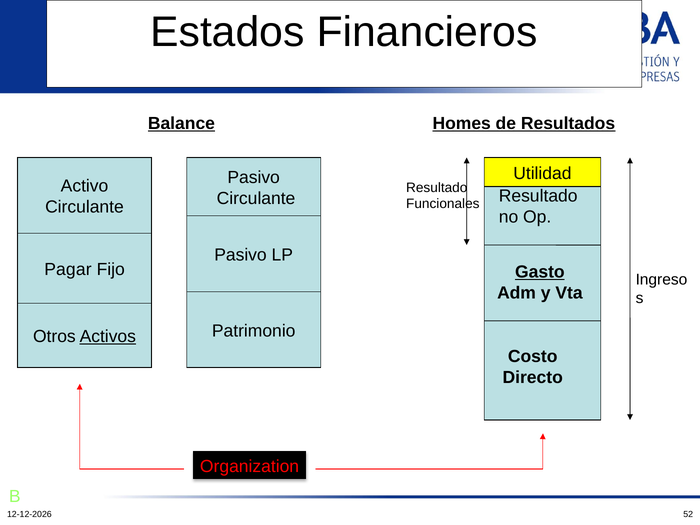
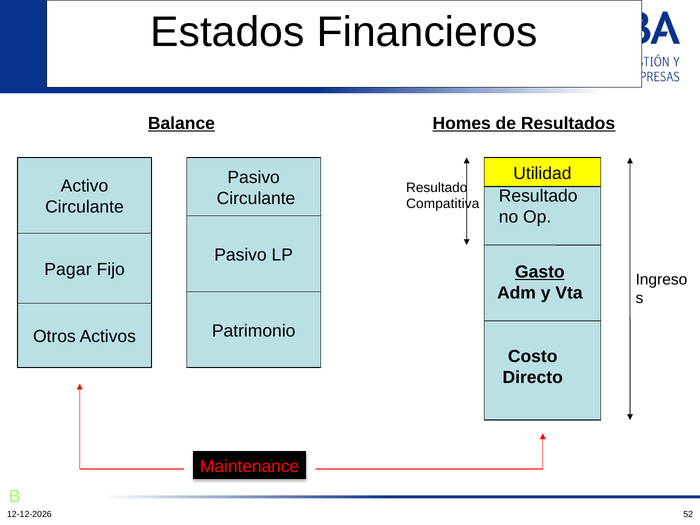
Funcionales: Funcionales -> Compatitiva (443, 204)
Activos underline: present -> none (108, 337)
Organization: Organization -> Maintenance (250, 466)
